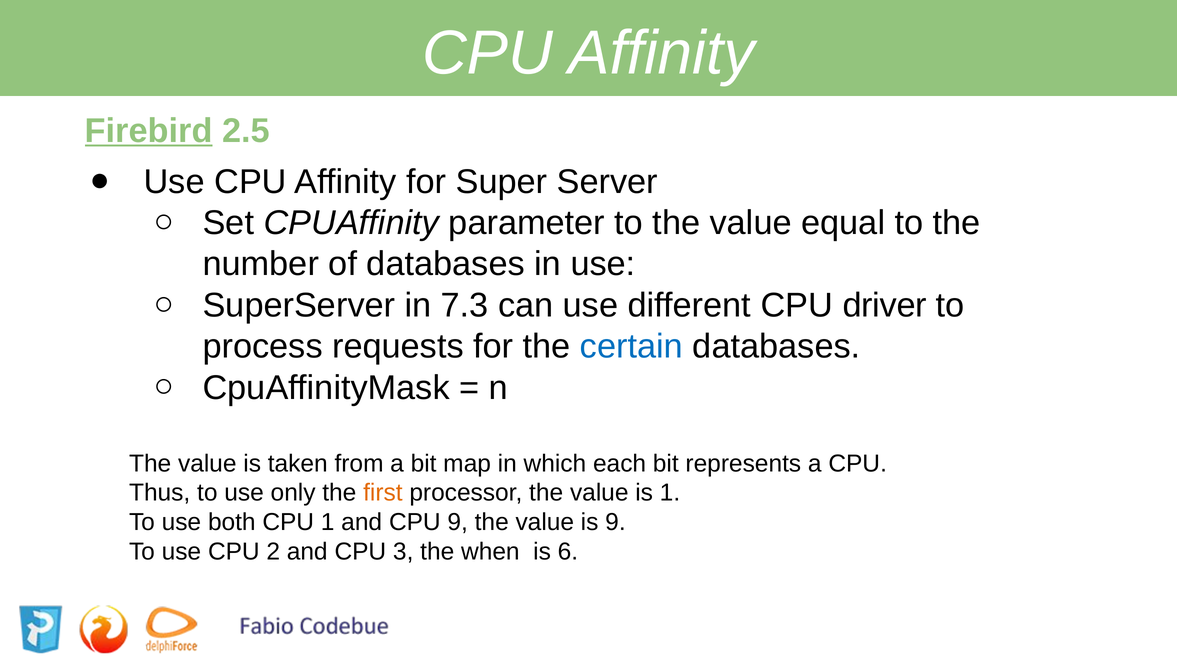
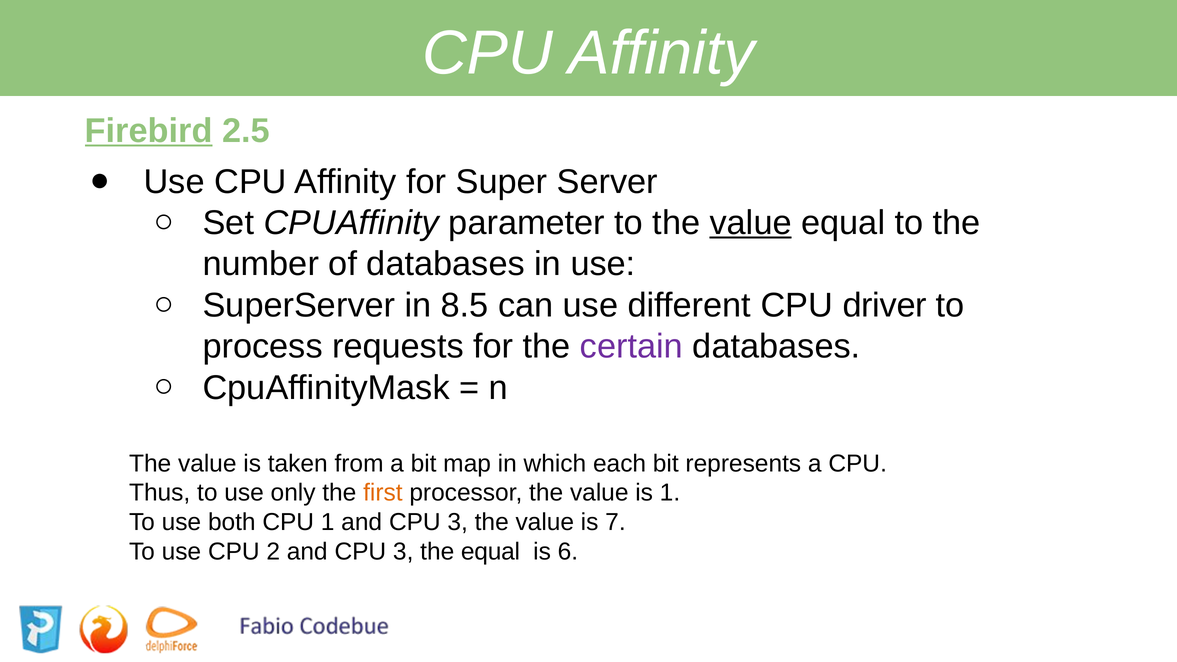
value underline: none -> present (751, 223)
7.3: 7.3 -> 8.5 (465, 305)
certain colour: blue -> purple (631, 347)
1 and CPU 9: 9 -> 3 (458, 522)
is 9: 9 -> 7 (615, 522)
the when: when -> equal (490, 552)
